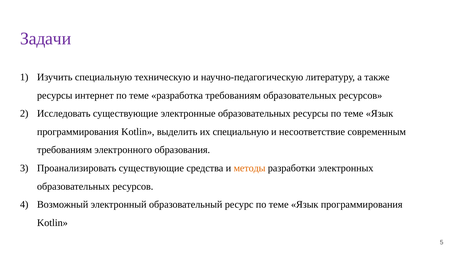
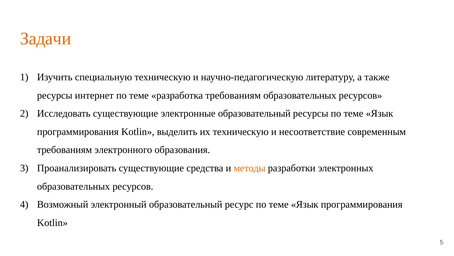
Задачи colour: purple -> orange (46, 38)
электронные образовательных: образовательных -> образовательный (254, 113)
их специальную: специальную -> техническую (241, 131)
